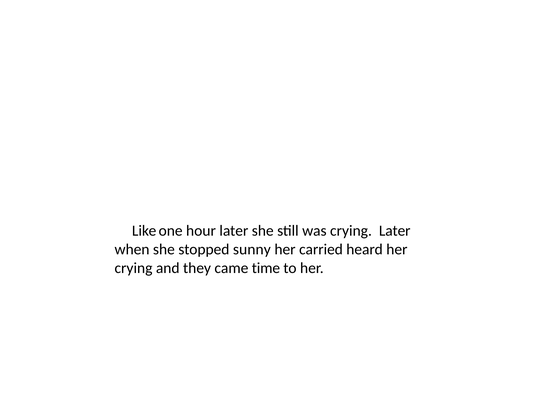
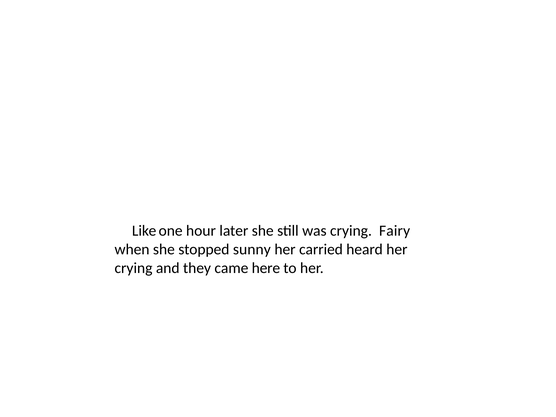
crying Later: Later -> Fairy (395, 231)
time: time -> here (266, 268)
